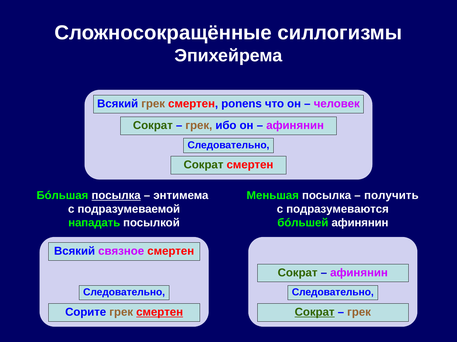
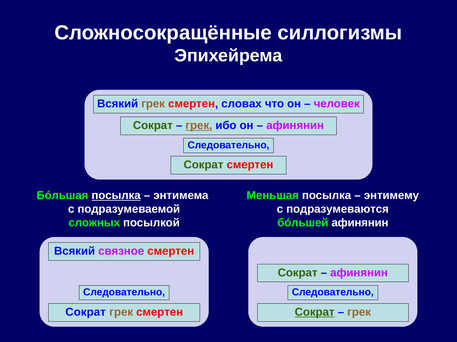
ponens: ponens -> словах (242, 104)
грек underline: none -> present (199, 126)
получить: получить -> энтимему (391, 196)
нападать: нападать -> сложных (94, 223)
Сорите: Сорите -> Сократ (86, 313)
смертен underline: present -> none (160, 313)
